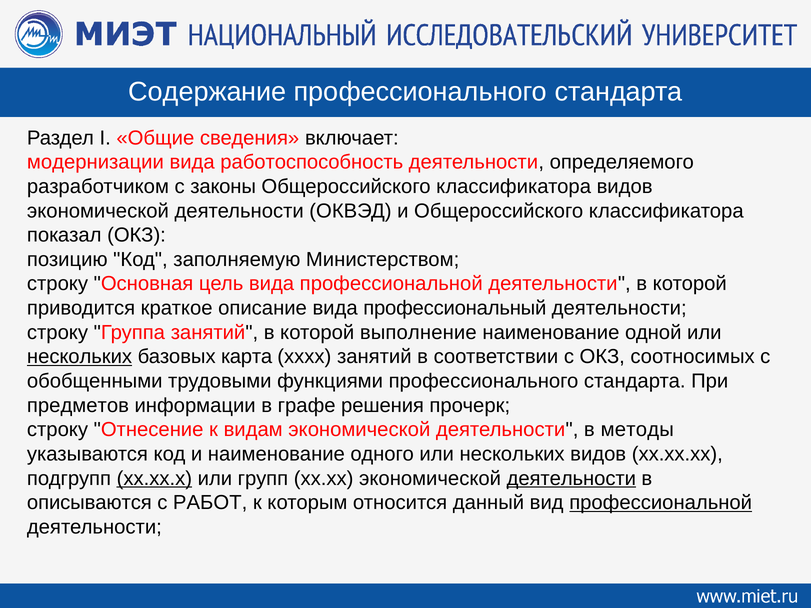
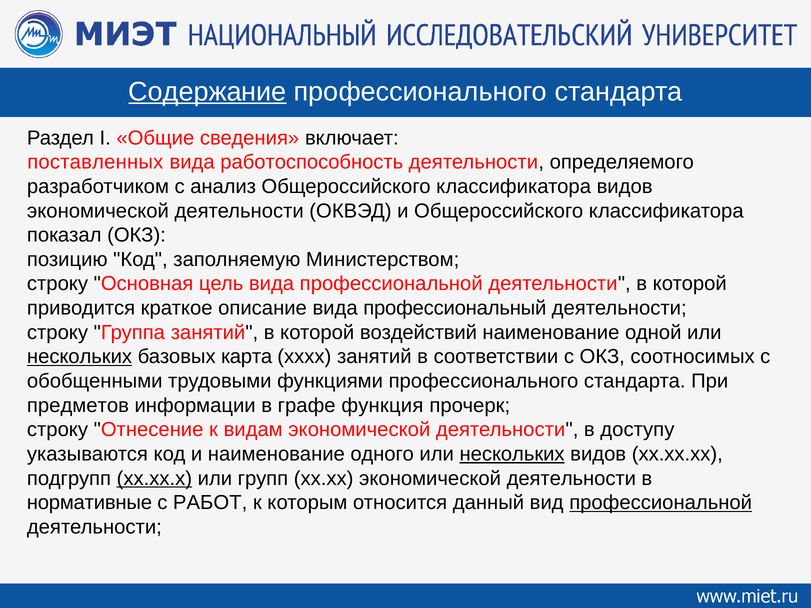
Содержание underline: none -> present (207, 92)
модернизации: модернизации -> поставленных (95, 162)
законы: законы -> анализ (223, 187)
выполнение: выполнение -> воздействий (418, 333)
решения: решения -> функция (382, 406)
методы: методы -> доступу (637, 430)
нескольких underline: none -> present (512, 454)
деятельности underline: present -> none (571, 479)
описываются: описываются -> нормативные (89, 503)
